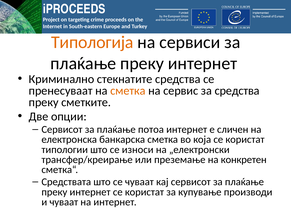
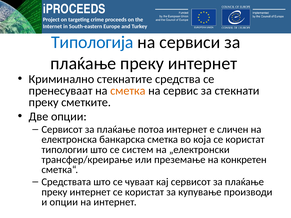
Типологија colour: orange -> blue (92, 42)
за средства: средства -> стекнати (237, 91)
износи: износи -> систем (138, 150)
и чуваат: чуваат -> опции (64, 202)
